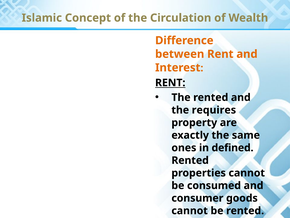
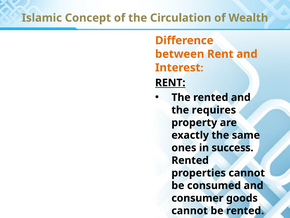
defined: defined -> success (233, 147)
